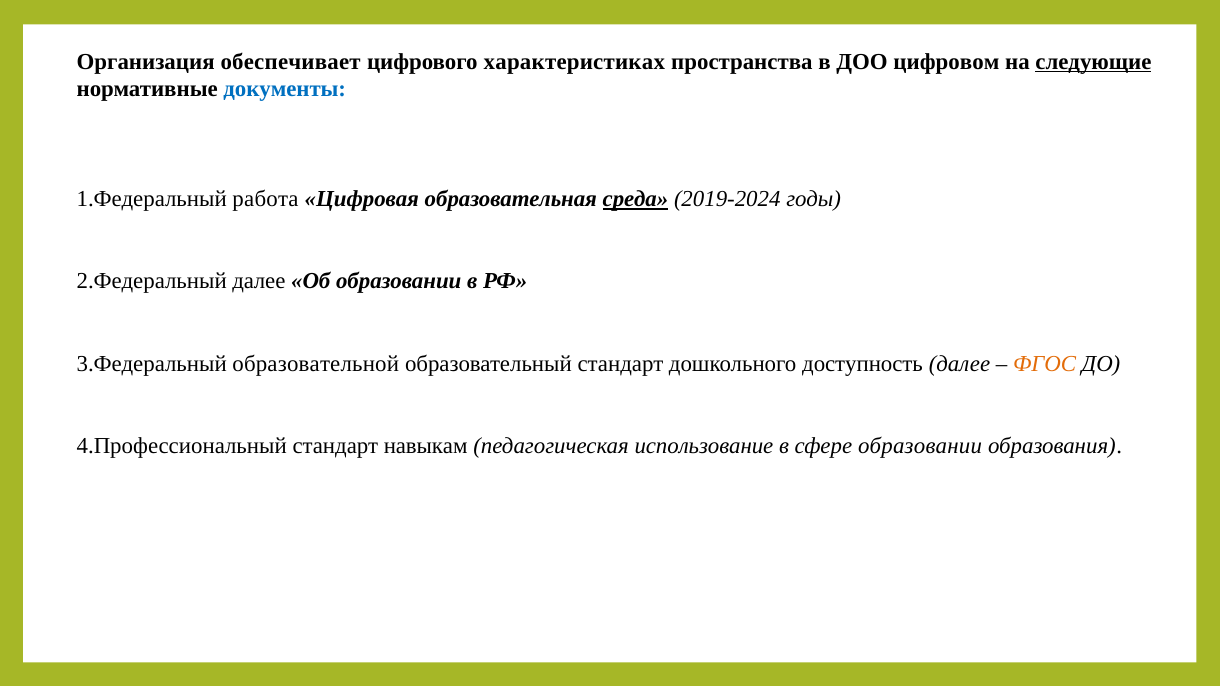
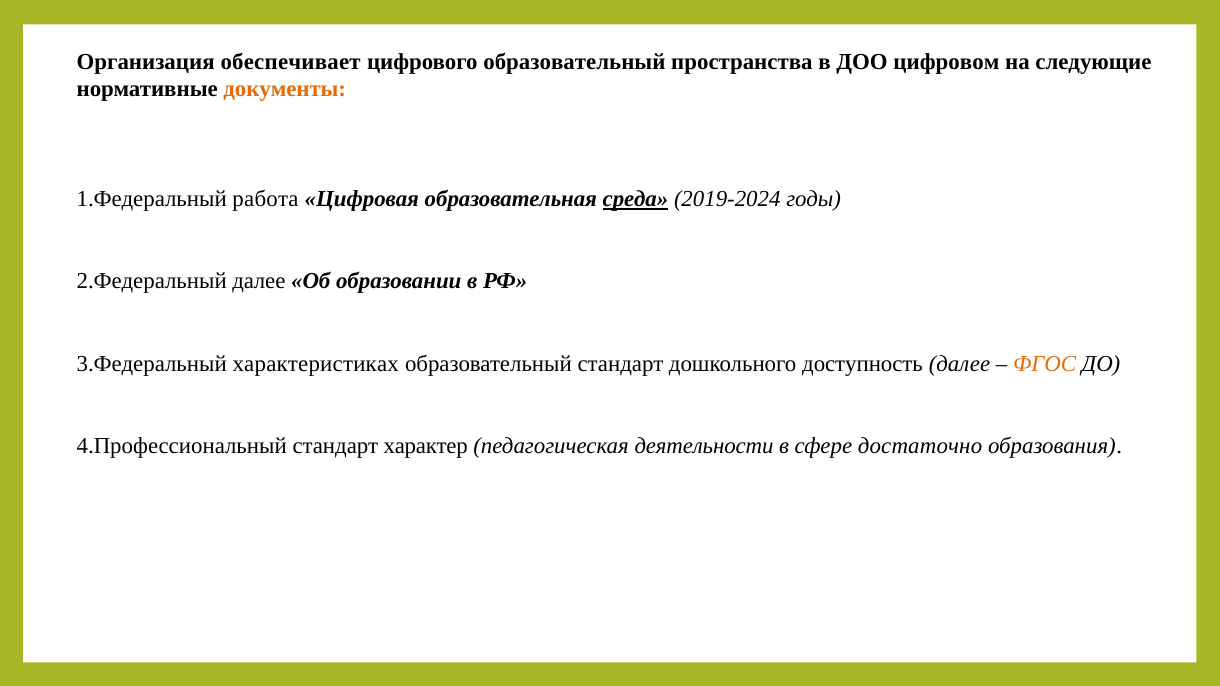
цифрового характеристиках: характеристиках -> образовательный (574, 62)
следующие underline: present -> none (1093, 62)
документы colour: blue -> orange (285, 89)
образовательной: образовательной -> характеристиках (316, 364)
навыкам: навыкам -> характер (426, 446)
использование: использование -> деятельности (704, 446)
сфере образовании: образовании -> достаточно (920, 446)
